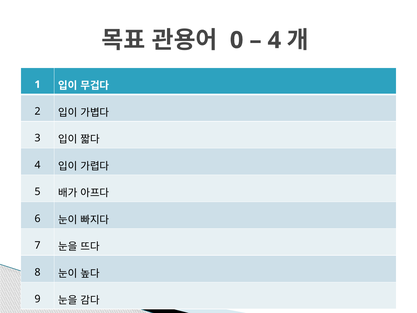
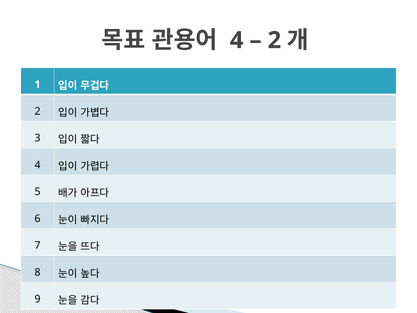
0: 0 -> 4 (237, 40)
4: 4 -> 2 (274, 40)
